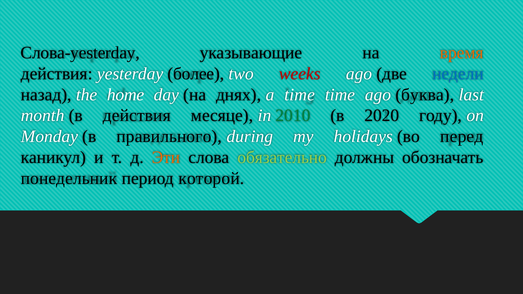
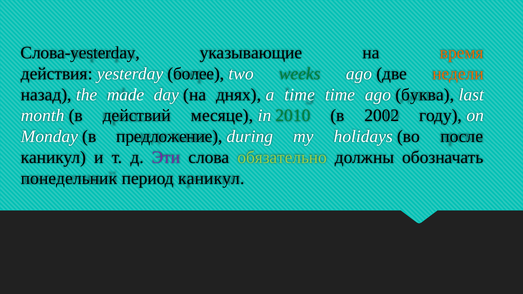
weeks colour: red -> green (300, 74)
недели colour: blue -> orange (458, 74)
home: home -> made (126, 95)
в действия: действия -> действий (137, 116)
2020: 2020 -> 2002 (382, 116)
правильного: правильного -> предложение (169, 137)
перед: перед -> после (462, 137)
Эти colour: orange -> purple (166, 157)
период которой: которой -> каникул (211, 178)
